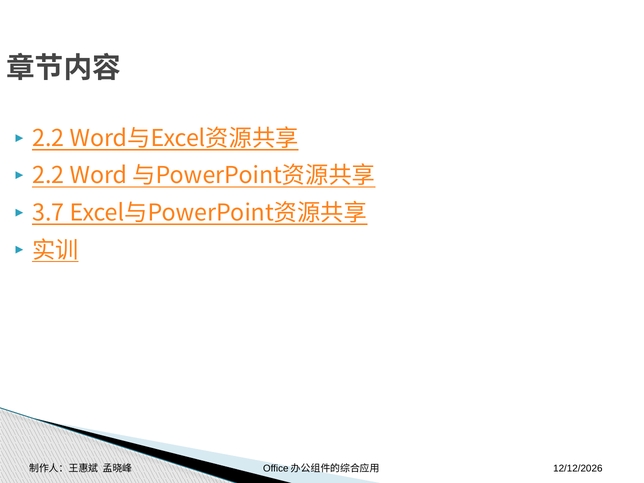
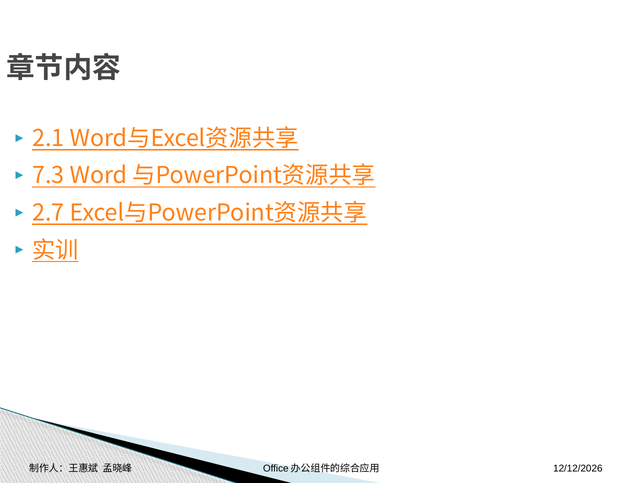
2.2: 2.2 -> 2.1 (48, 139)
2.2: 2.2 -> 7.3 (48, 176)
3.7: 3.7 -> 2.7 (48, 213)
